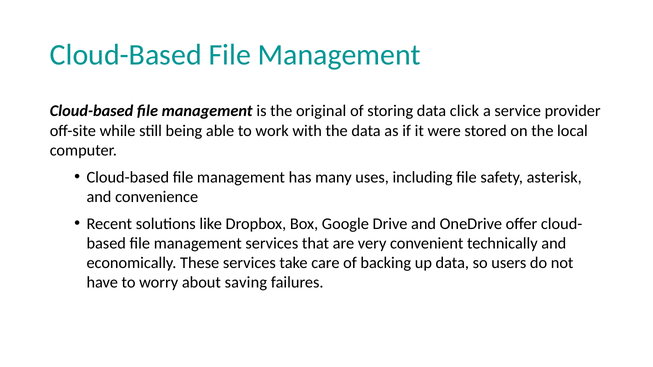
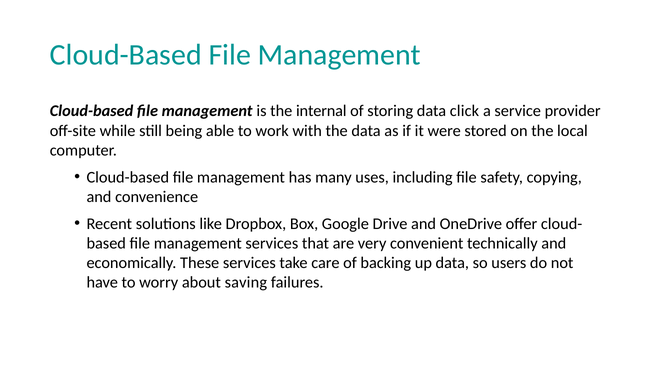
original: original -> internal (321, 111)
asterisk: asterisk -> copying (554, 177)
